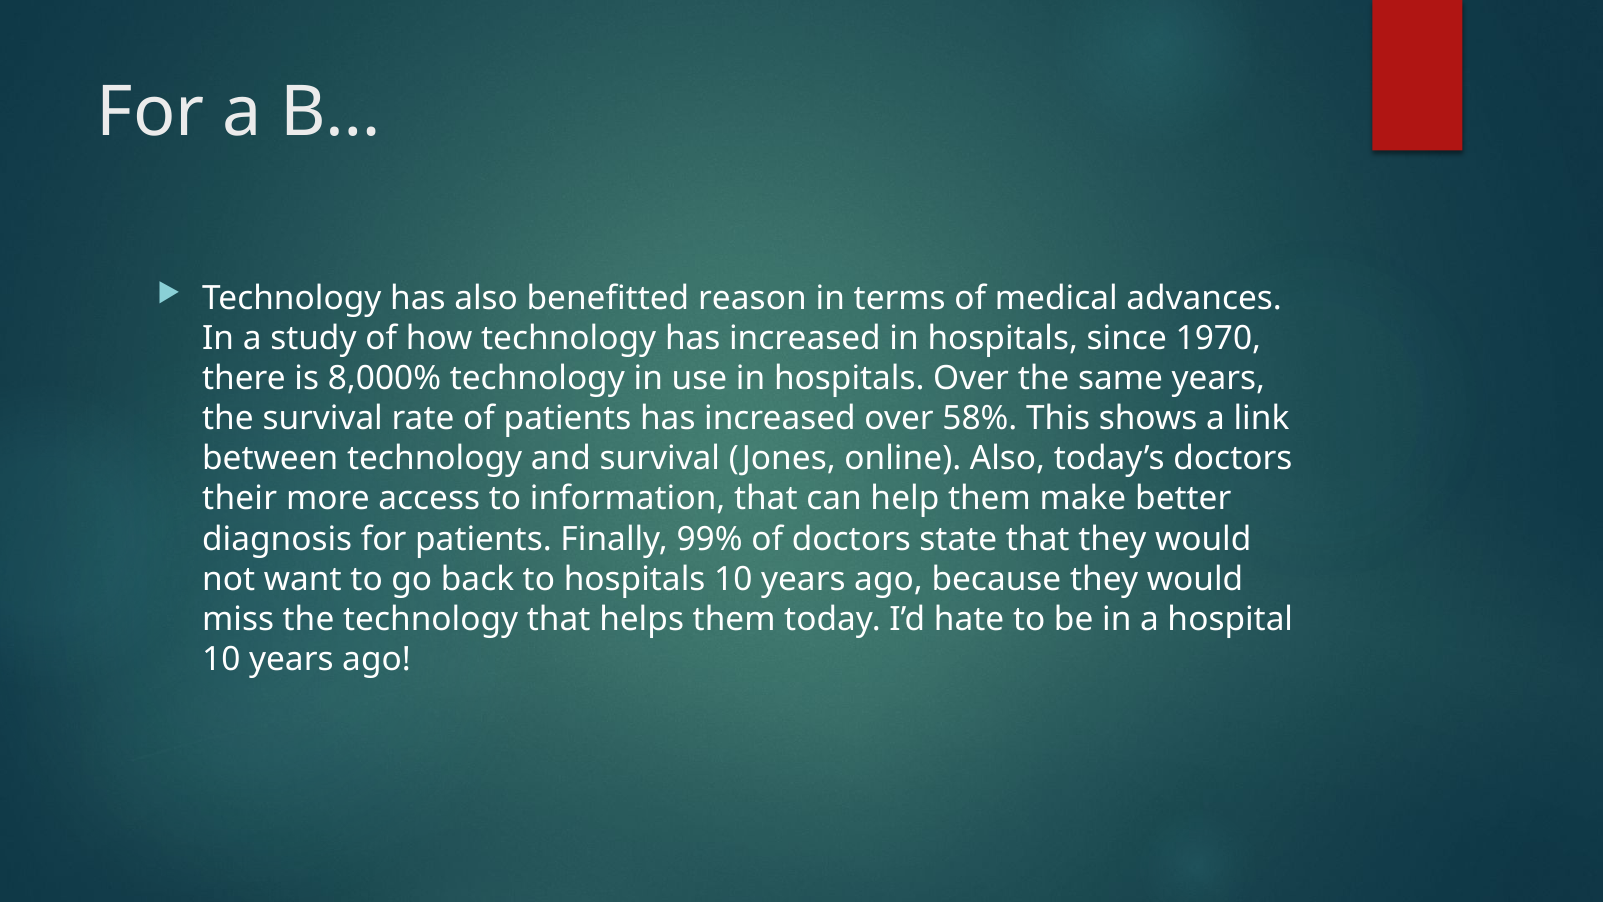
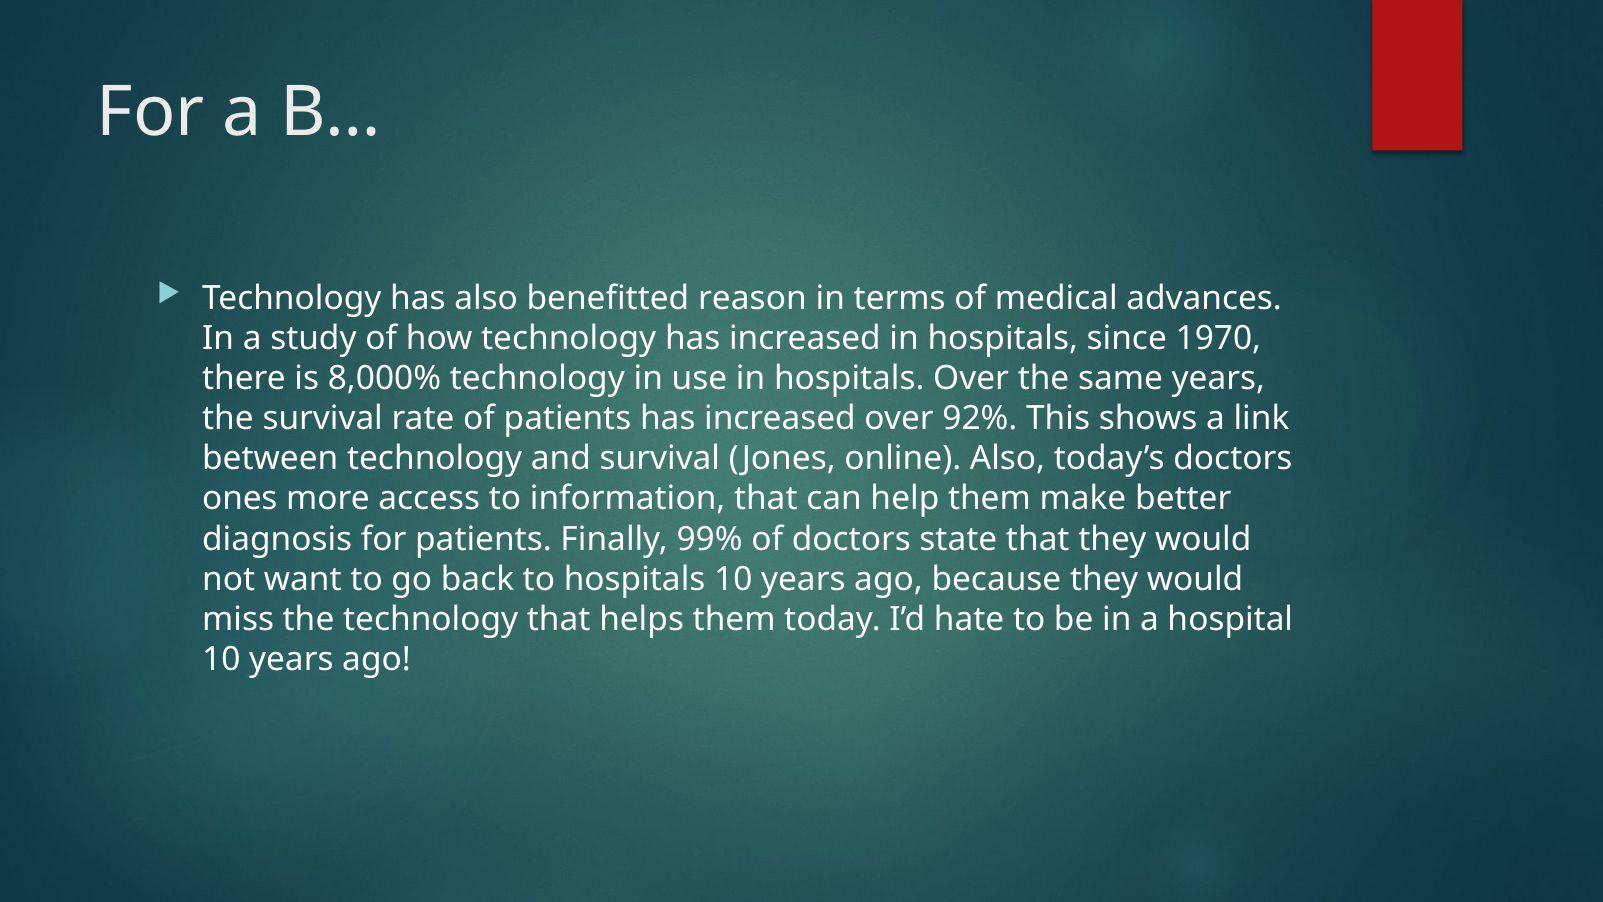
58%: 58% -> 92% (980, 419)
their: their -> ones (240, 499)
